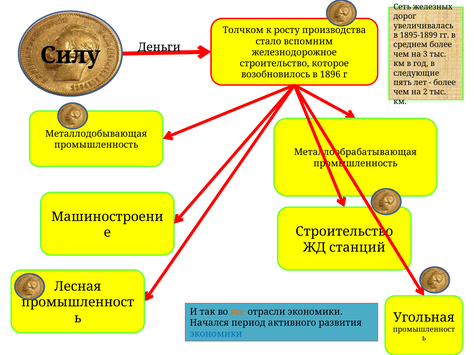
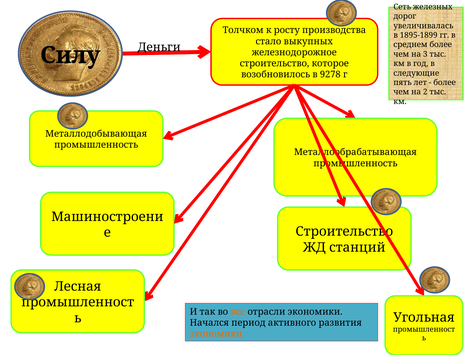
вспомним: вспомним -> выкупных (308, 41)
1896: 1896 -> 9278 (330, 75)
экономики colour: blue -> orange (216, 334)
